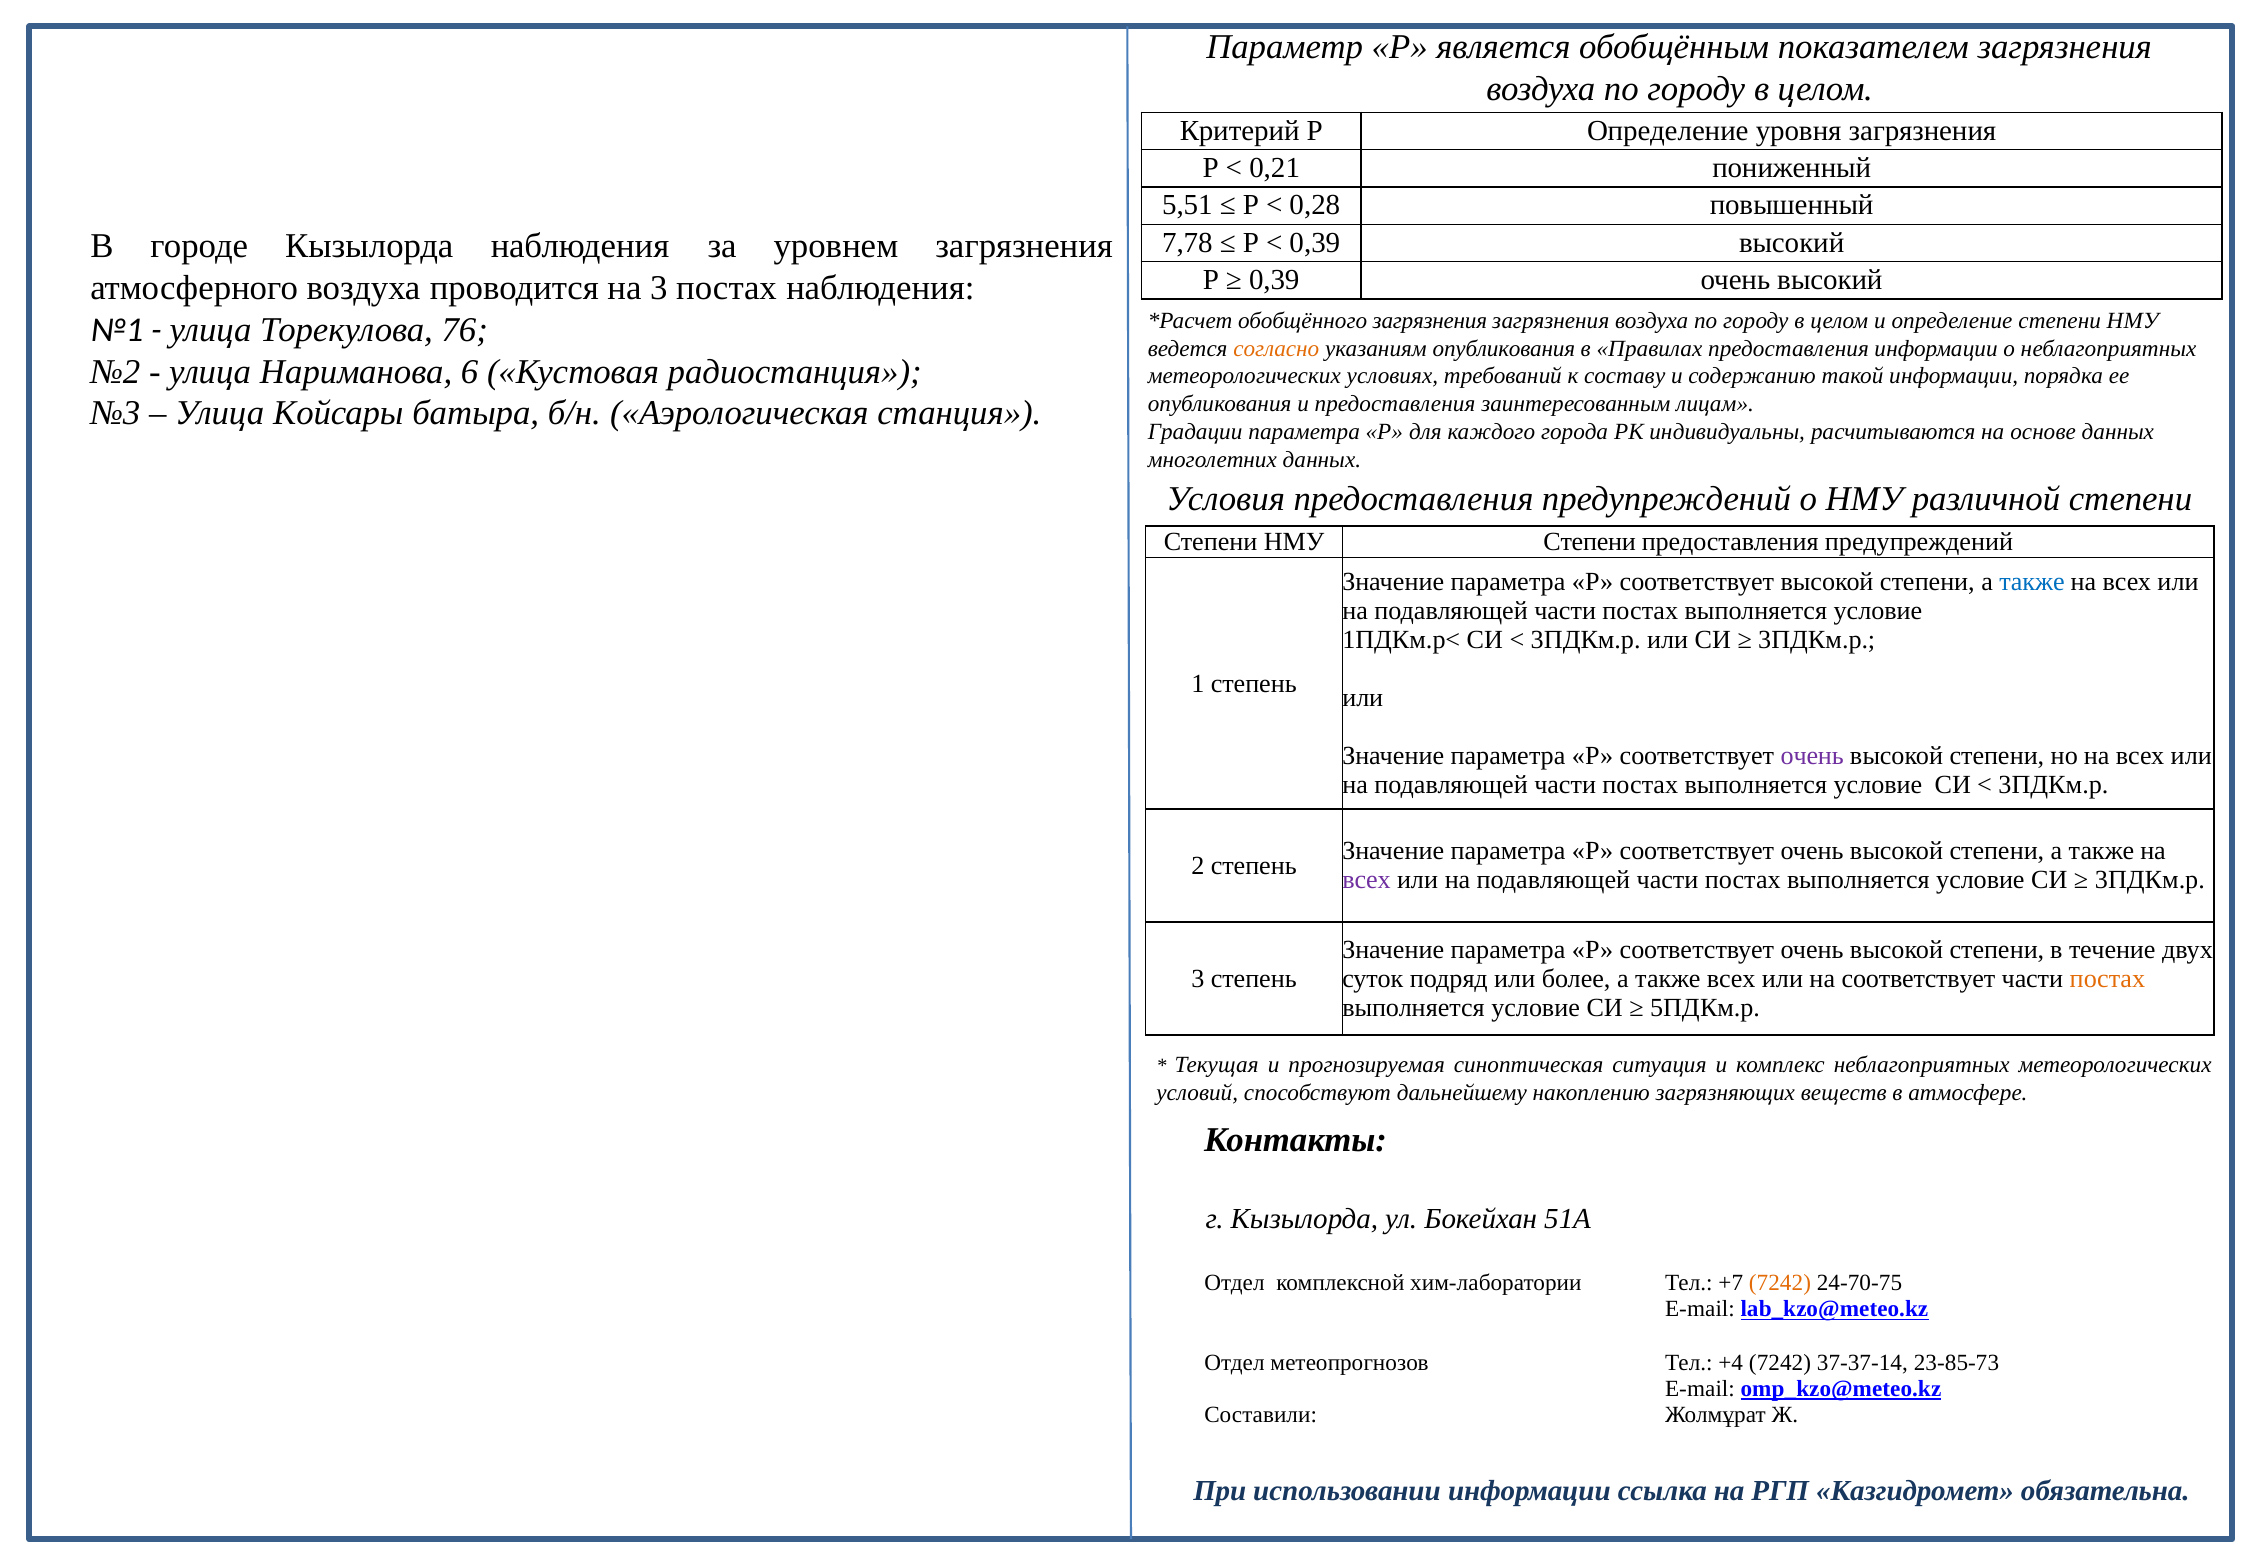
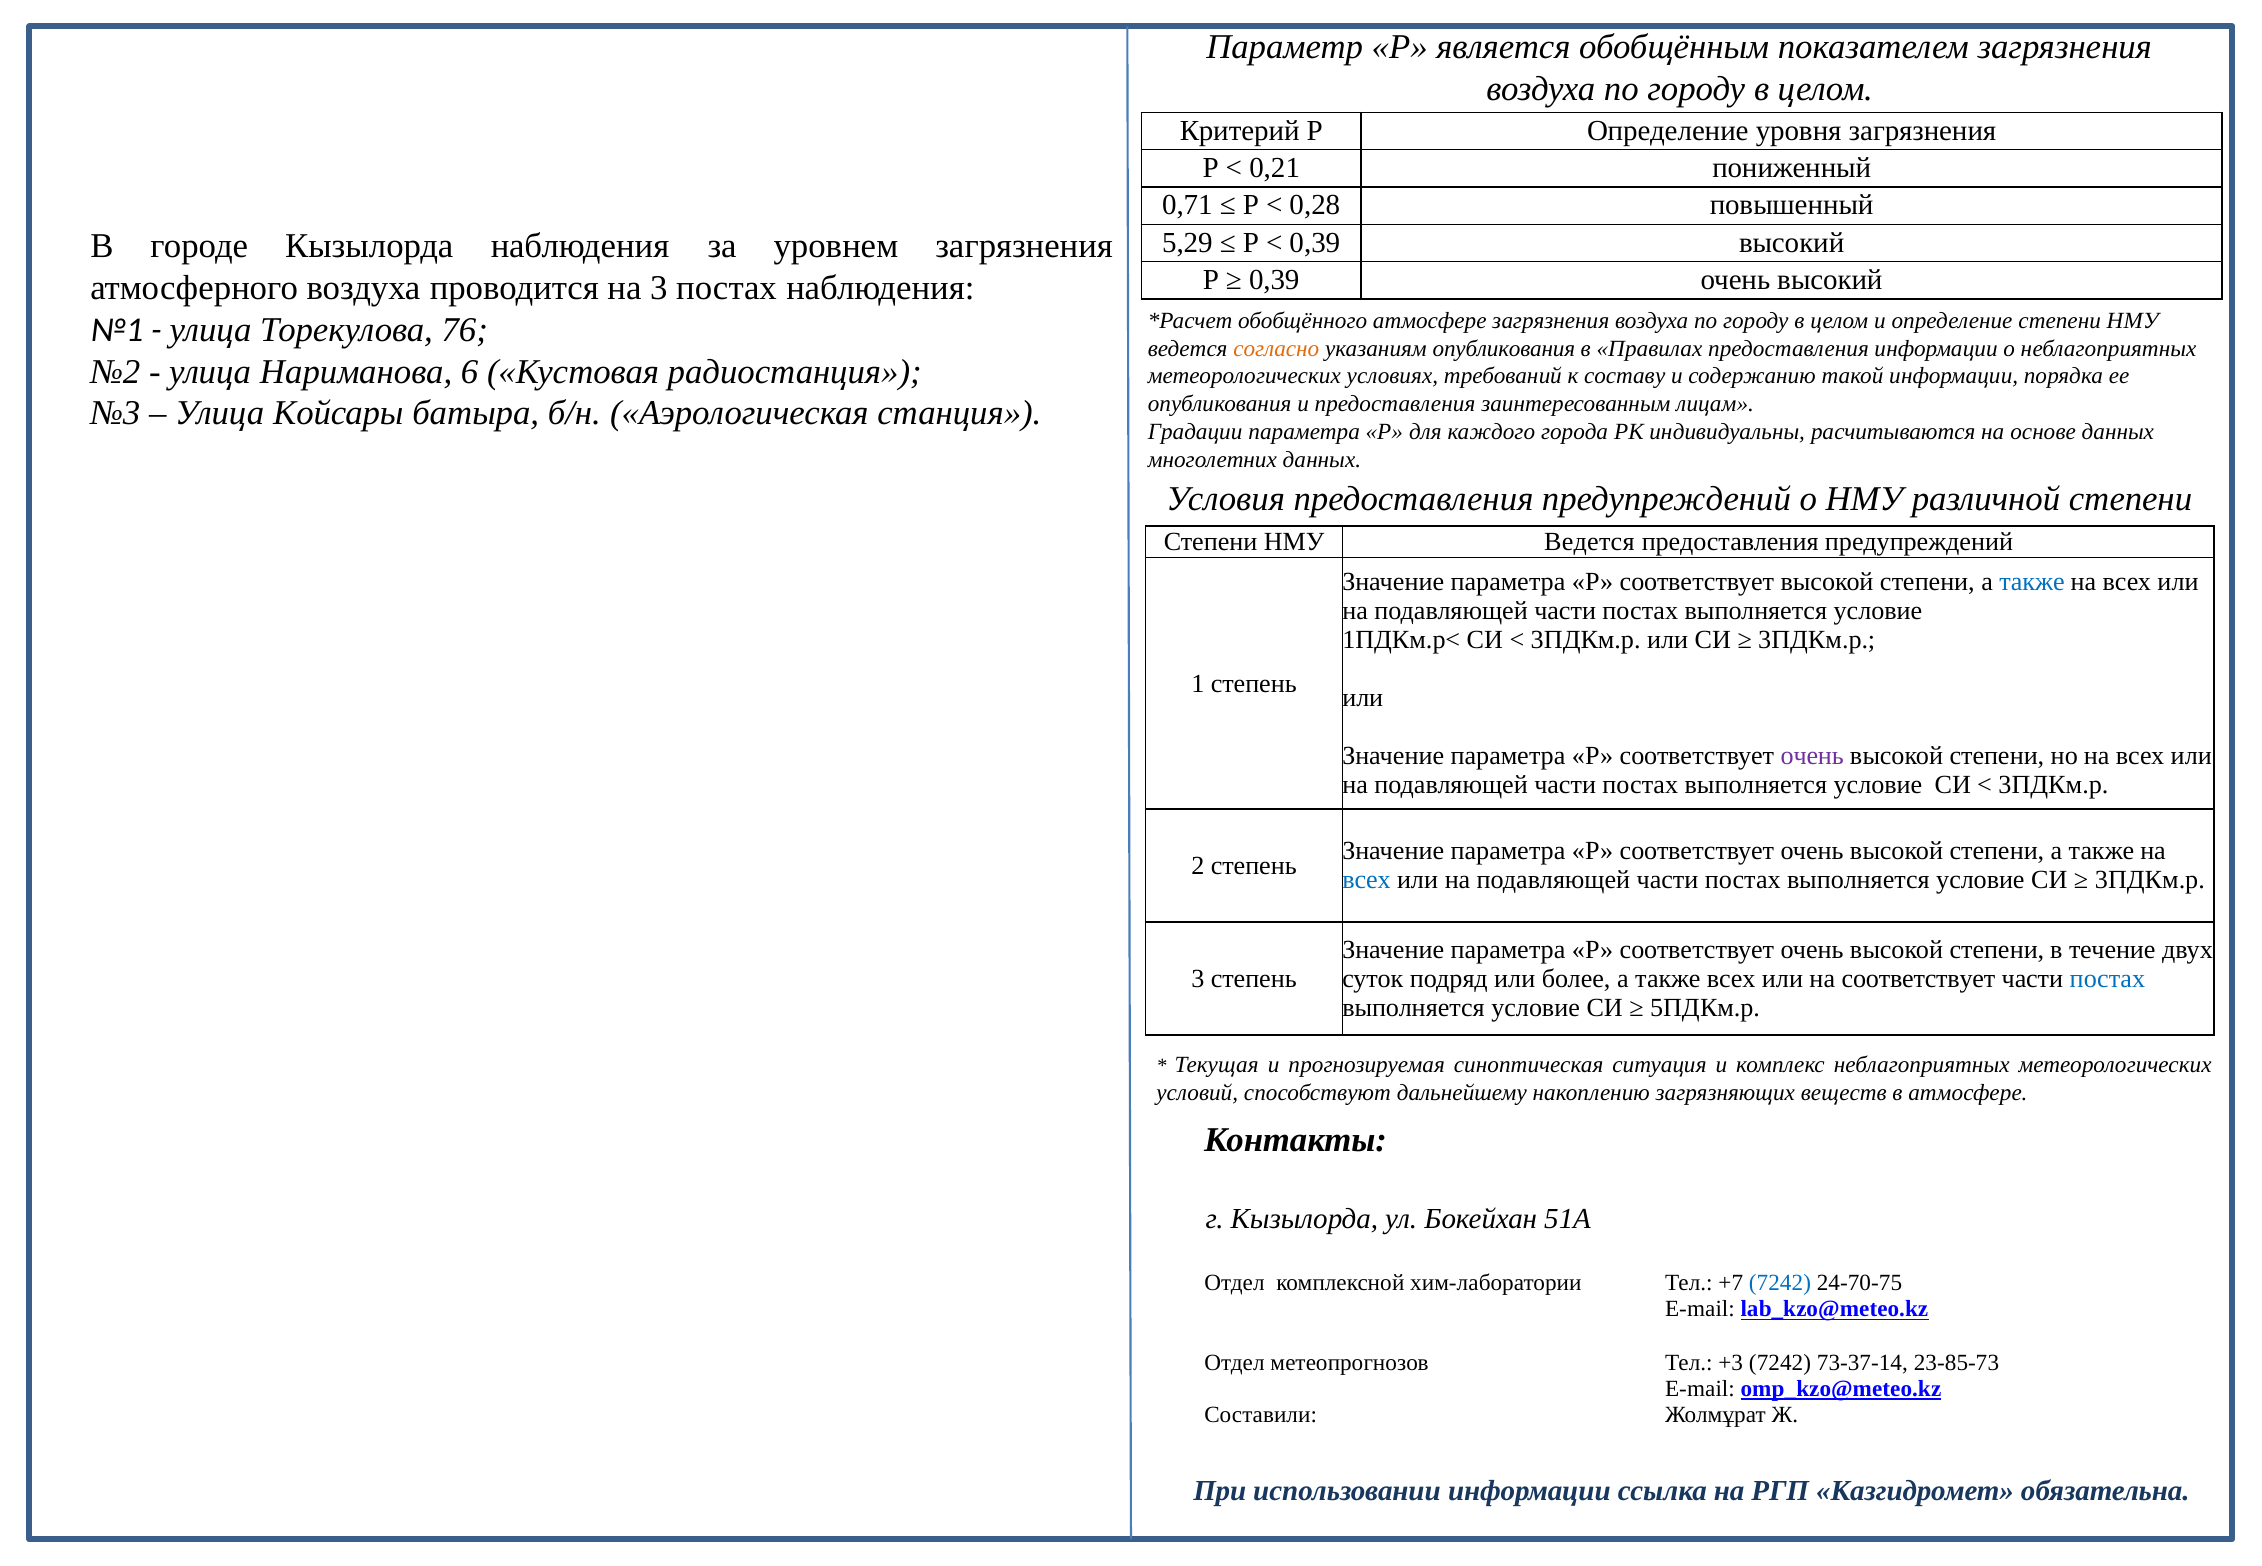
5,51: 5,51 -> 0,71 (1187, 205)
7,78: 7,78 -> 5,29 (1187, 243)
обобщённого загрязнения: загрязнения -> атмосфере (1430, 321)
Степени: Степени -> Ведется (1589, 542)
всех colour: purple -> blue (1367, 880)
постах colour: orange -> blue (2107, 979)
7242 colour: orange -> blue (1780, 1283)
+4: +4 -> +3 (1731, 1363)
37-37-14: 37-37-14 -> 73-37-14 (1862, 1363)
